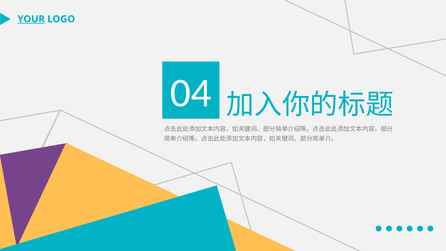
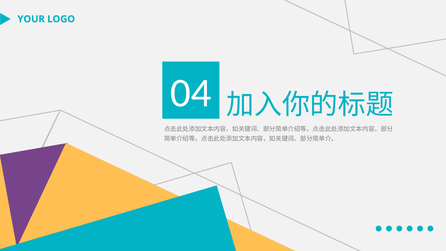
YOUR underline: present -> none (31, 19)
